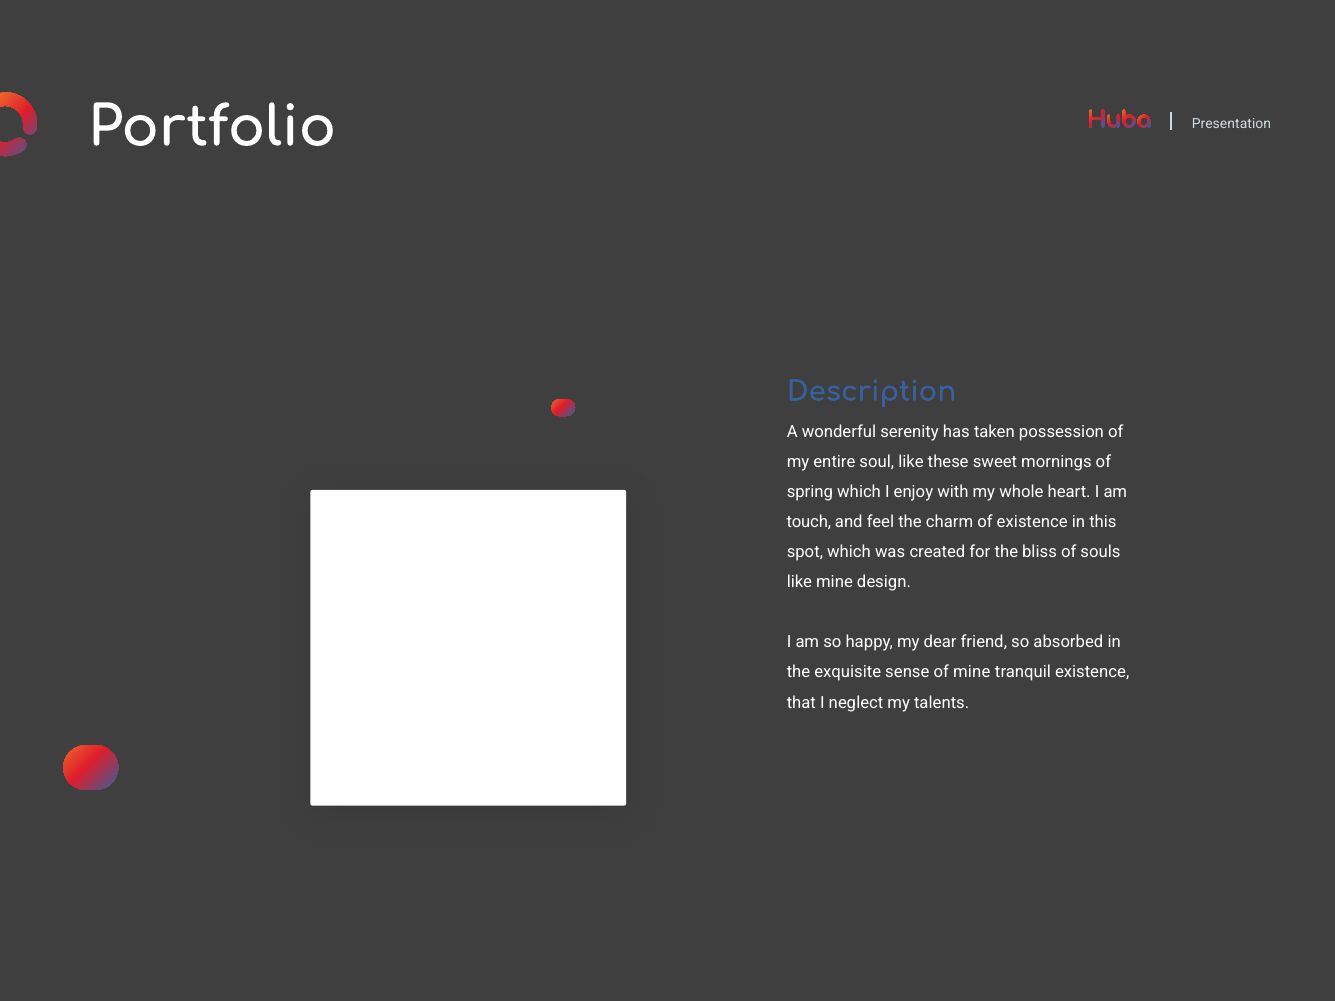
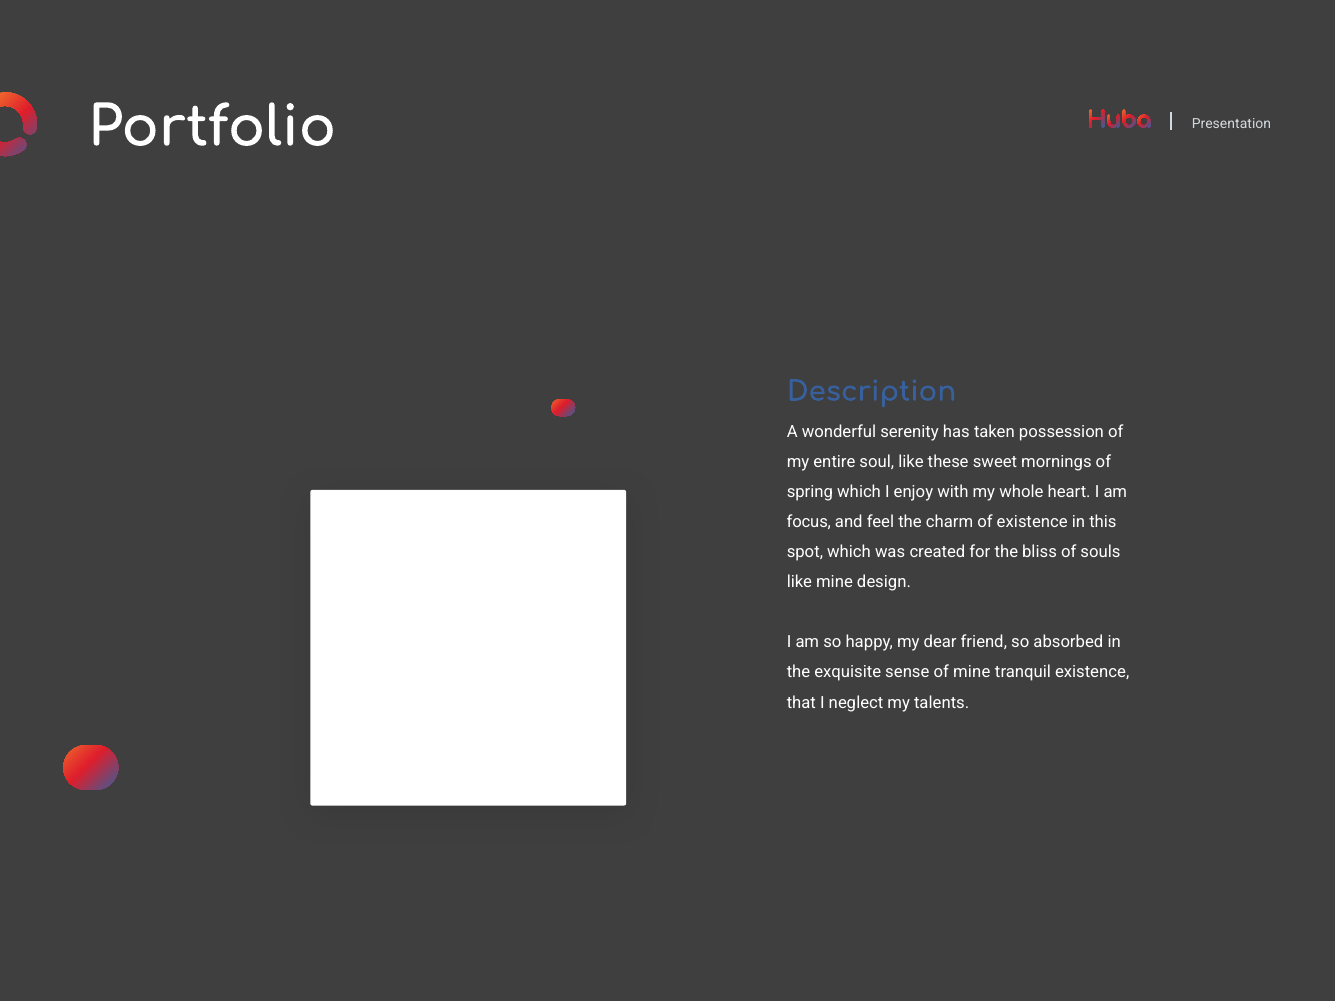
touch: touch -> focus (809, 522)
